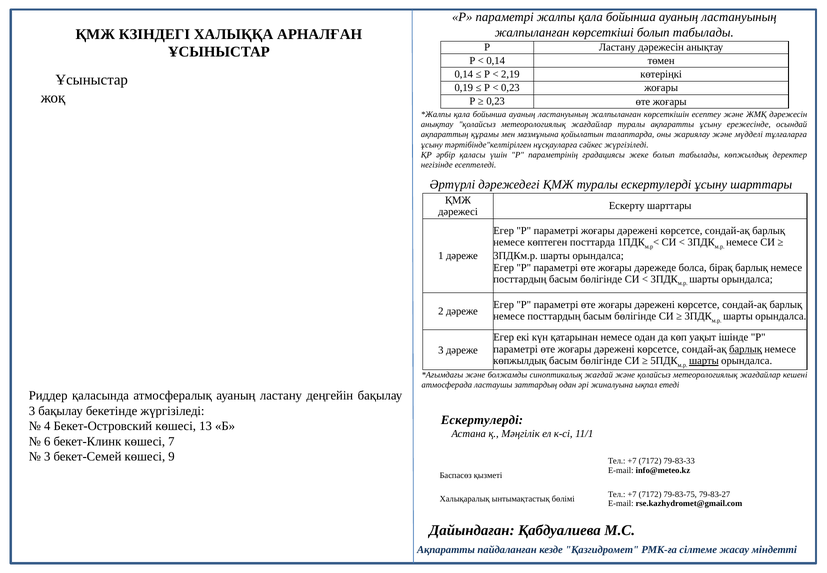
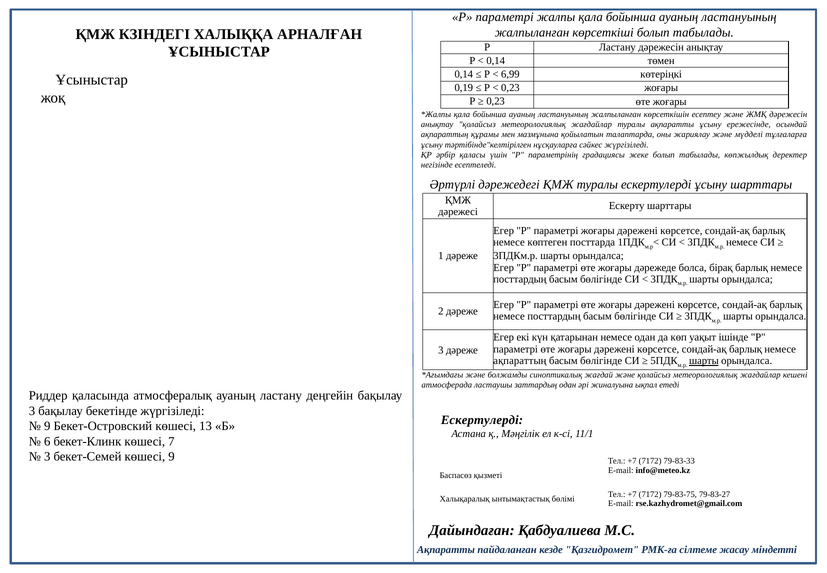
2,19: 2,19 -> 6,99 (510, 74)
барлық underline: present -> none (746, 349)
көпжылдық: көпжылдық -> ақпараттың (520, 361)
4: 4 -> 9 (47, 426)
